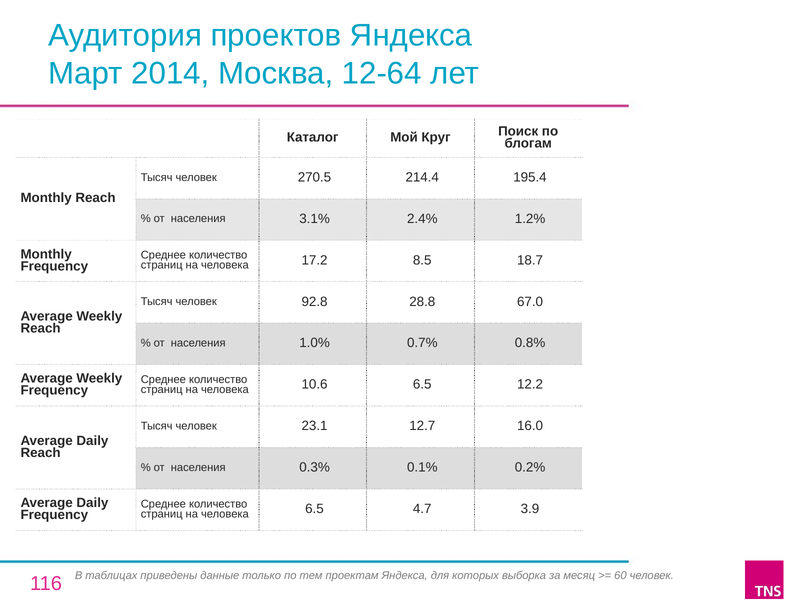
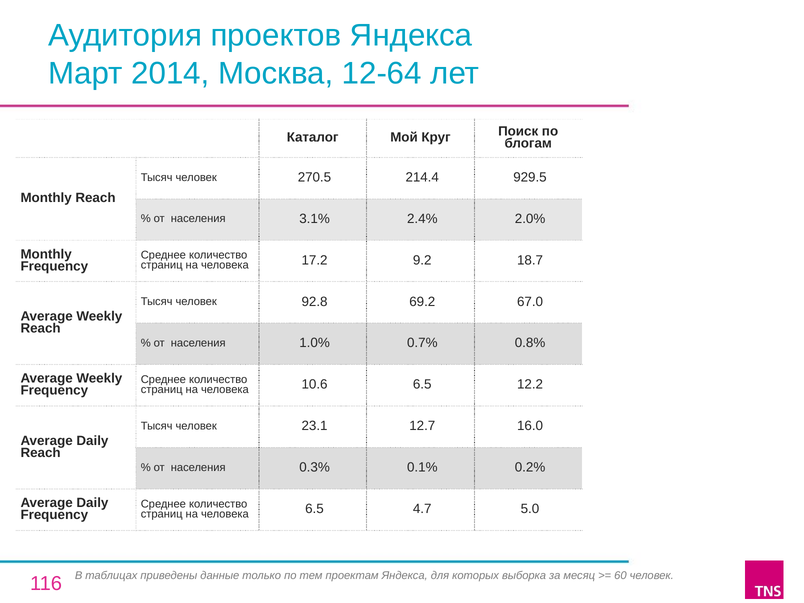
195.4: 195.4 -> 929.5 (530, 177)
1.2%: 1.2% -> 2.0% (530, 219)
8.5: 8.5 -> 9.2 (422, 260)
28.8: 28.8 -> 69.2 (422, 302)
3.9: 3.9 -> 5.0 (530, 509)
